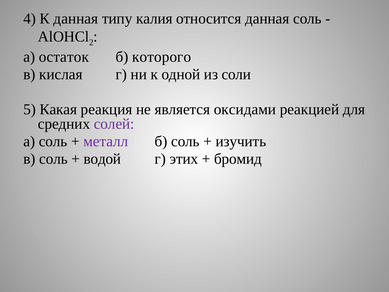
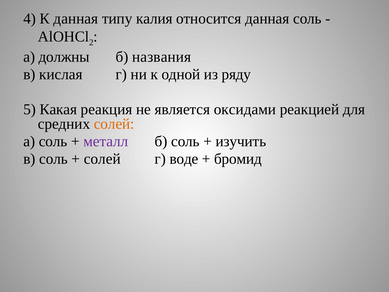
остаток: остаток -> должны (64, 57)
которого: которого -> названия (162, 57)
соли: соли -> ряду (236, 74)
солей colour: purple -> orange (114, 124)
водой: водой -> солей (102, 159)
этих: этих -> воде (184, 159)
